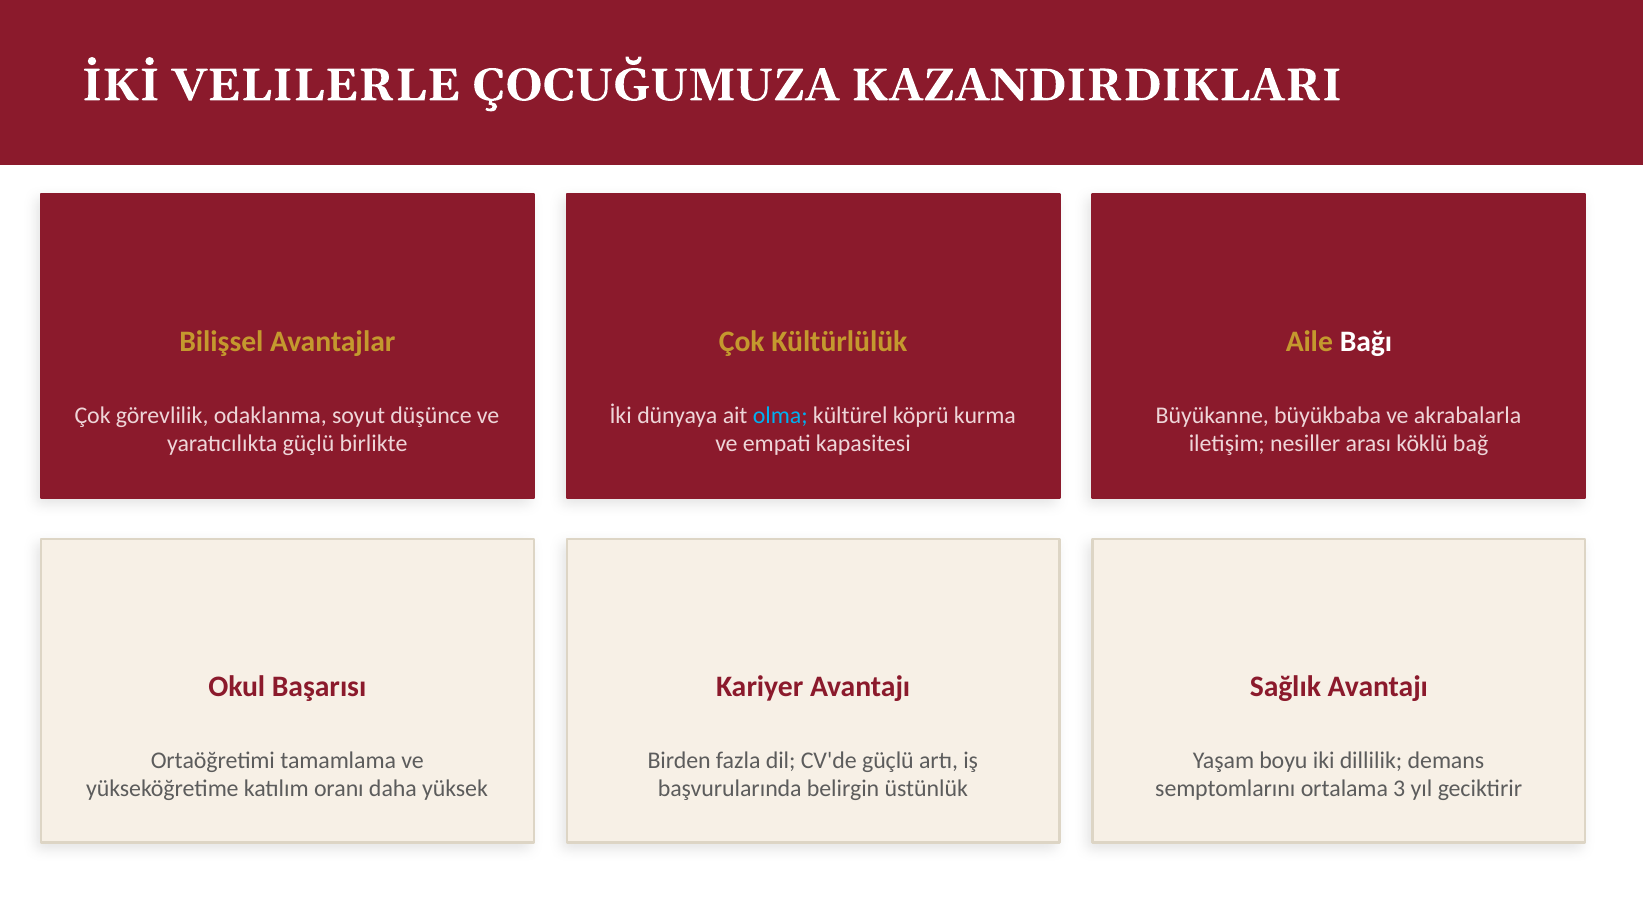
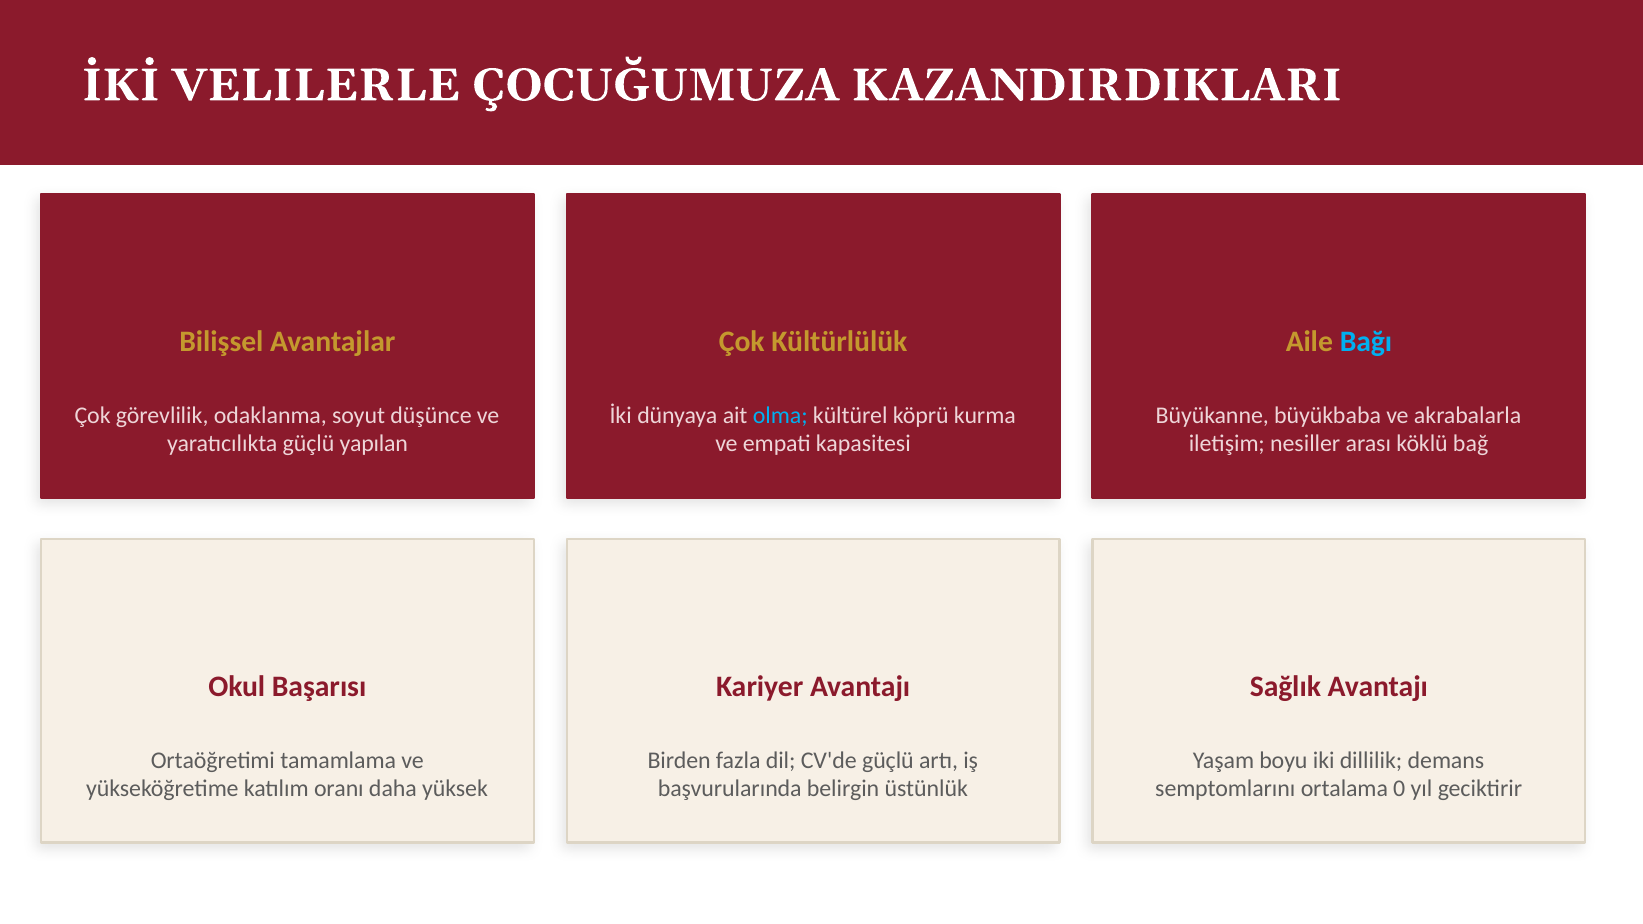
Bağı colour: white -> light blue (1366, 342)
birlikte: birlikte -> yapılan (374, 444)
3: 3 -> 0 (1399, 789)
